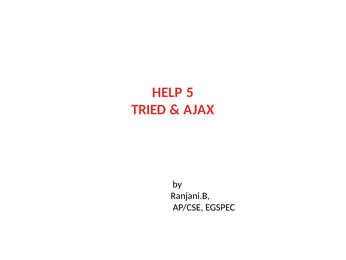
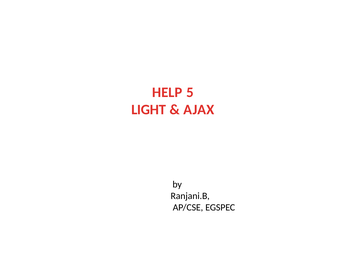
TRIED: TRIED -> LIGHT (149, 109)
